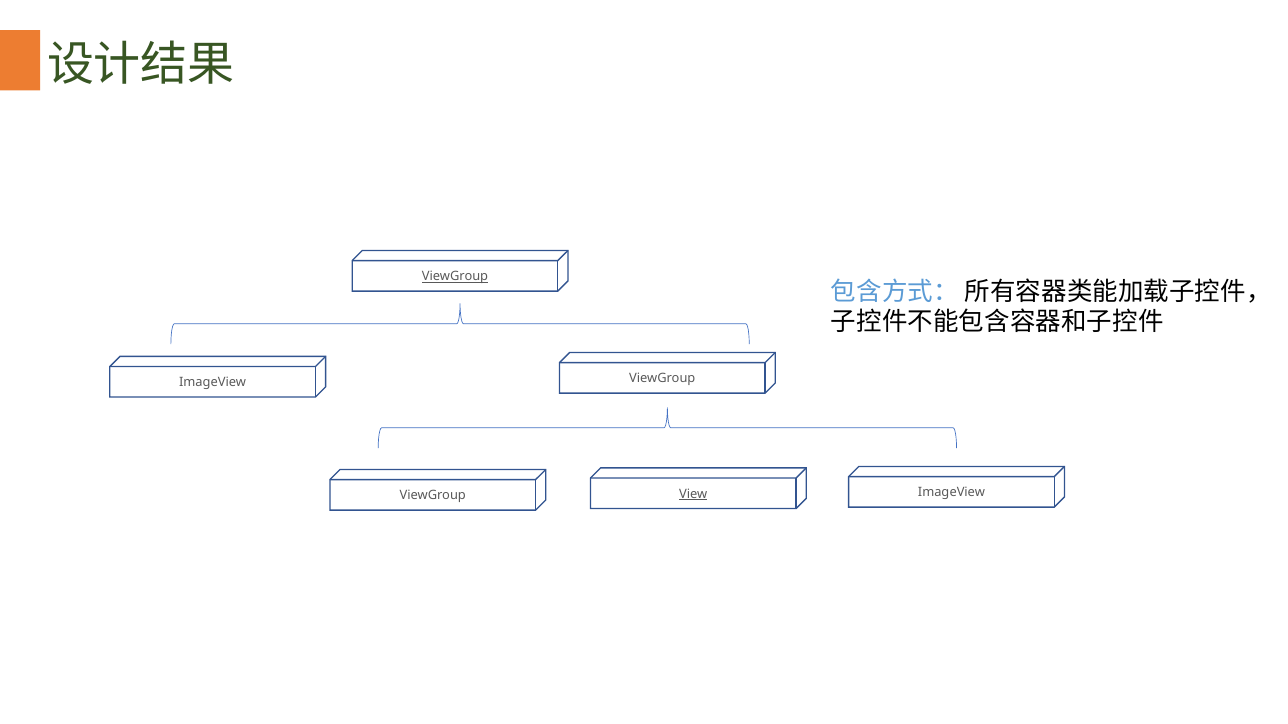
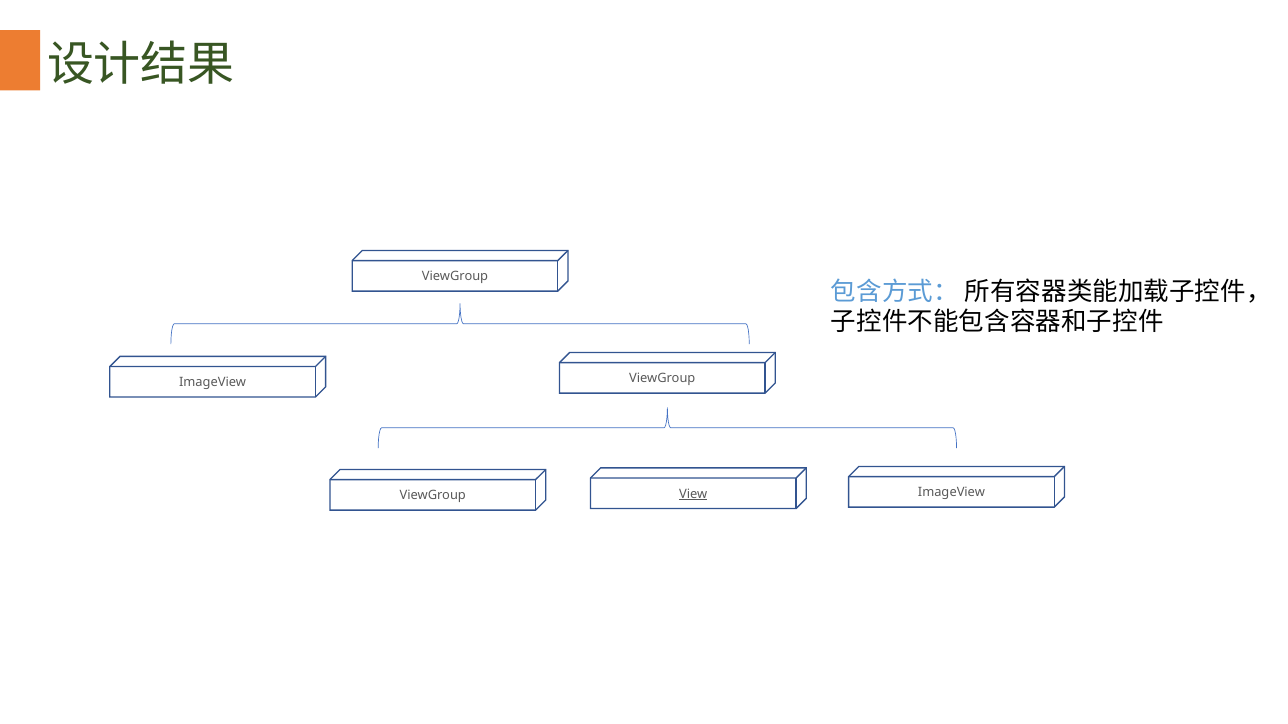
ViewGroup underline: present -> none (455, 277)
